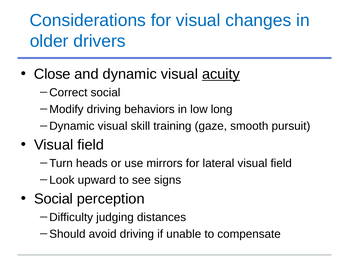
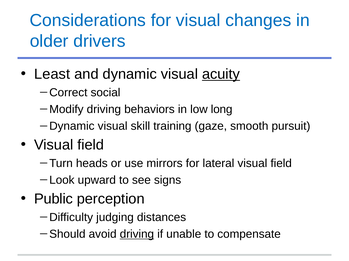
Close: Close -> Least (52, 74)
Social: Social -> Public (53, 199)
driving underline: none -> present (137, 235)
